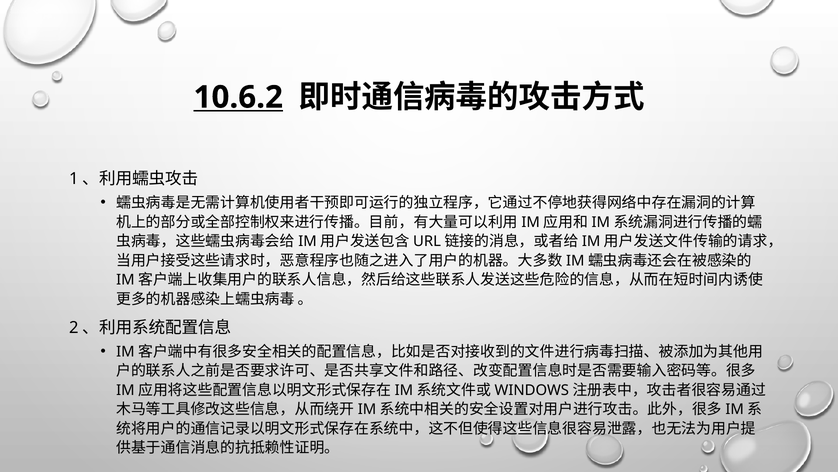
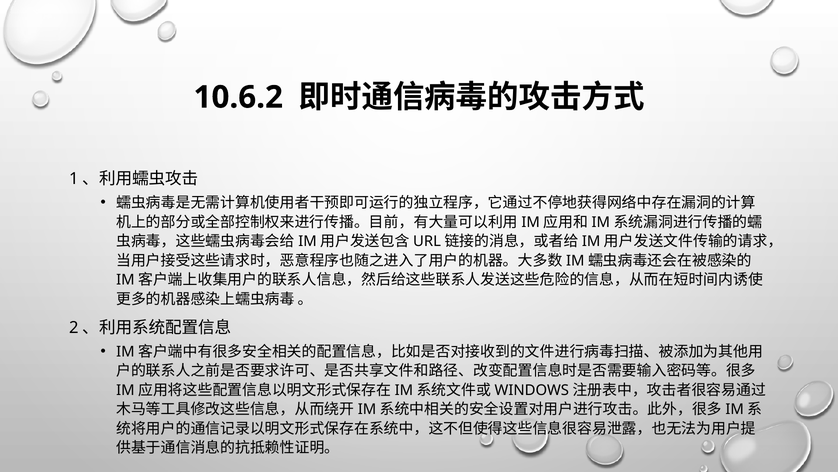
10.6.2 underline: present -> none (238, 97)
